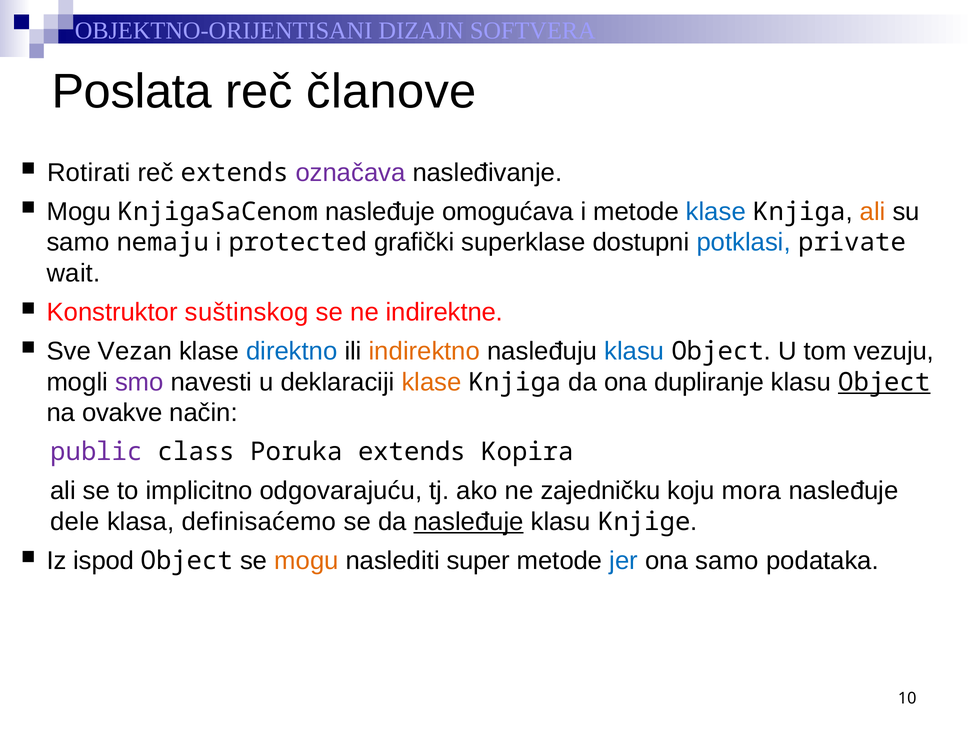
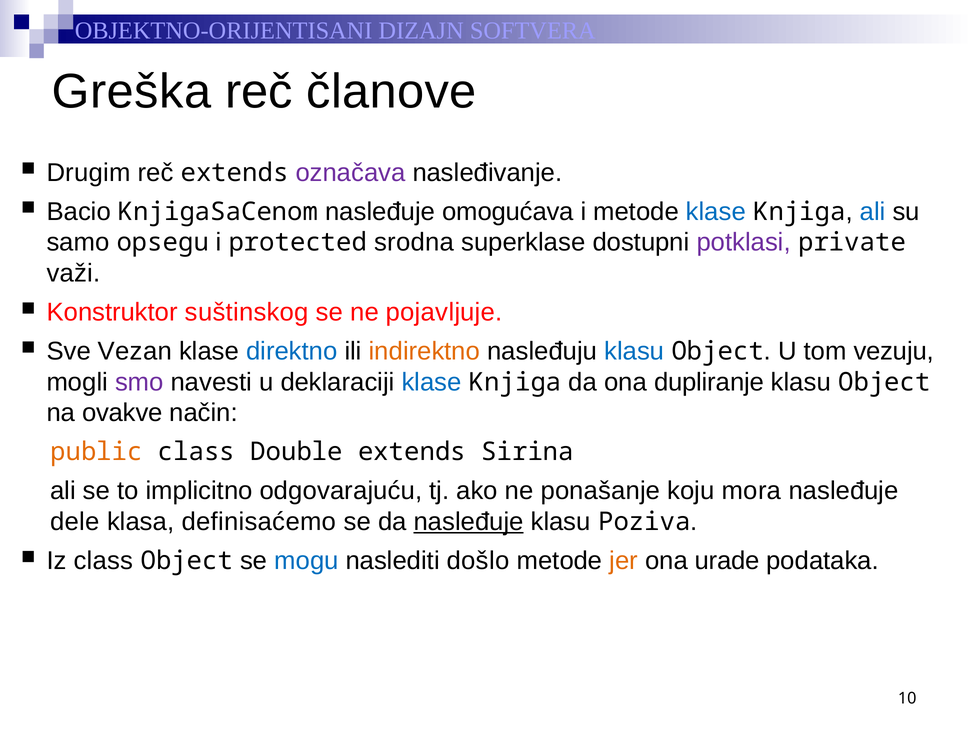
Poslata: Poslata -> Greška (132, 92)
Rotirati: Rotirati -> Drugim (89, 173)
Mogu: Mogu -> Bacio (79, 212)
ali colour: orange -> blue (873, 212)
nemaju: nemaju -> opsegu (163, 243)
grafički: grafički -> srodna (414, 243)
potklasi colour: blue -> purple (744, 243)
wait: wait -> važi (74, 273)
indirektne: indirektne -> pojavljuje (444, 312)
klase colour: orange -> blue (432, 382)
Object underline: present -> none (884, 382)
public colour: purple -> orange (96, 452)
Poruka: Poruka -> Double (297, 452)
Kopira: Kopira -> Sirina (528, 452)
zajedničku: zajedničku -> ponašanje (600, 491)
Knjige: Knjige -> Poziva (644, 522)
Iz ispod: ispod -> class (103, 561)
mogu colour: orange -> blue (306, 561)
super: super -> došlo (478, 561)
jer colour: blue -> orange (624, 561)
ona samo: samo -> urade (727, 561)
